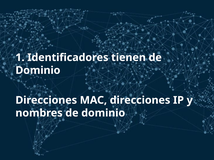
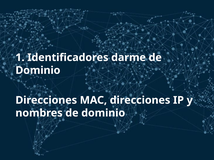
tienen: tienen -> darme (129, 58)
